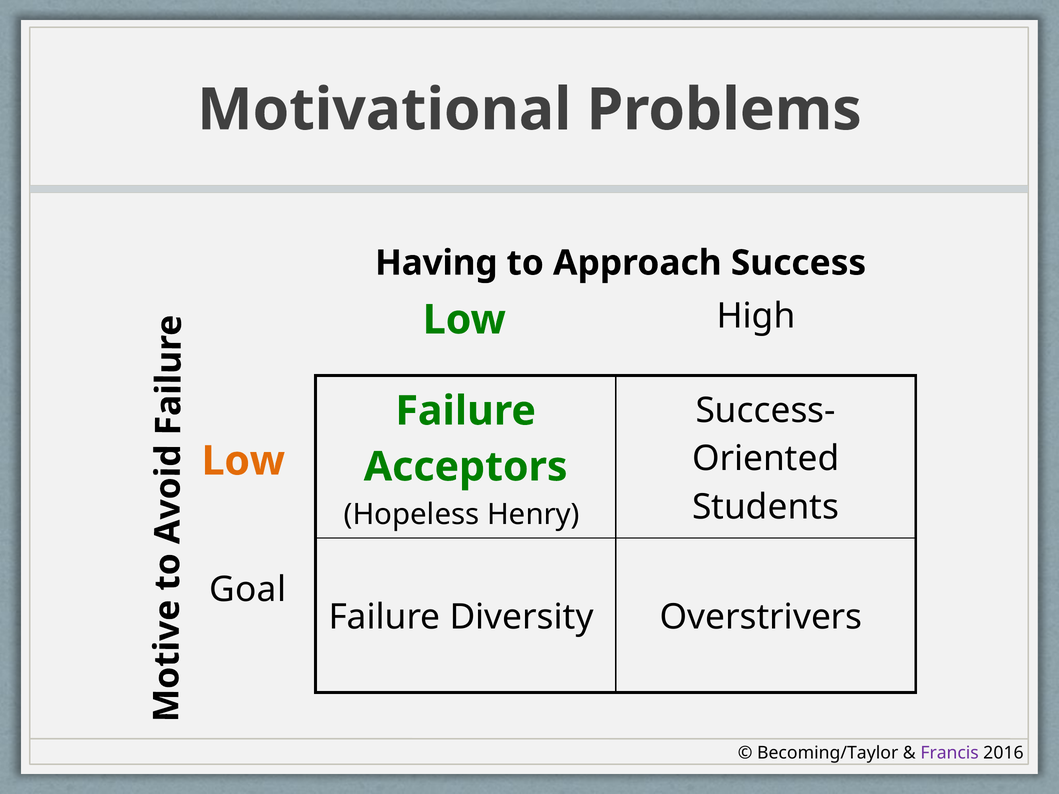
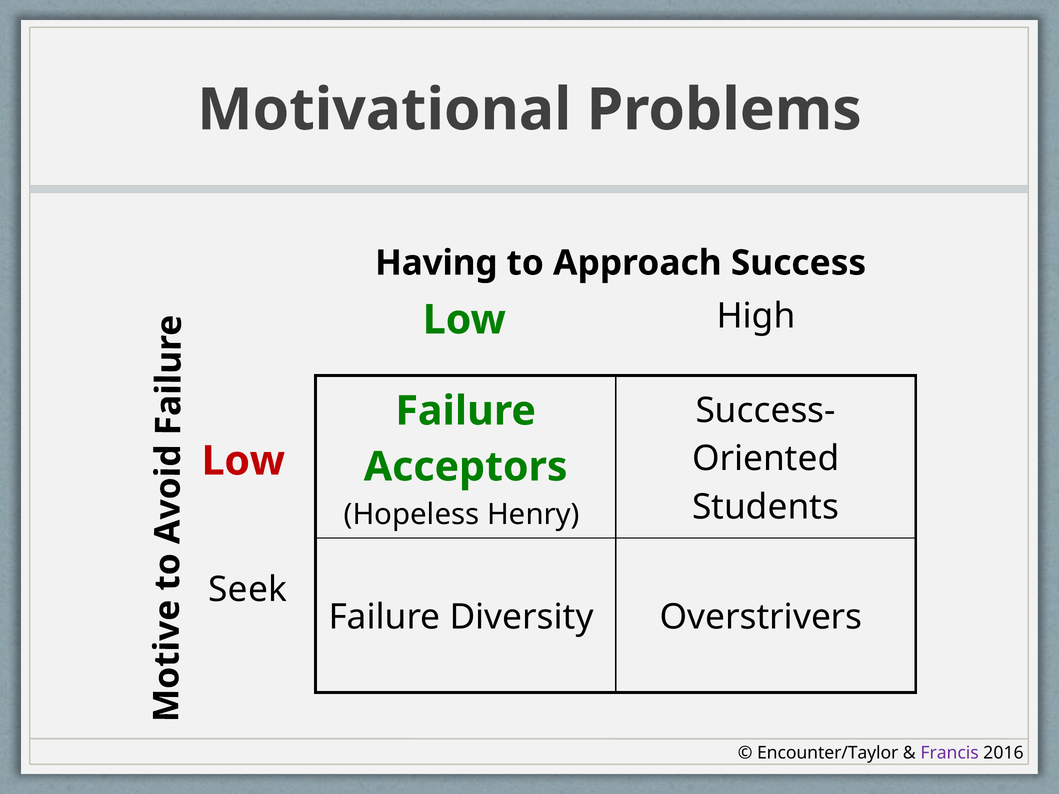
Low colour: orange -> red (243, 461)
Goal: Goal -> Seek (248, 590)
Becoming/Taylor: Becoming/Taylor -> Encounter/Taylor (828, 753)
